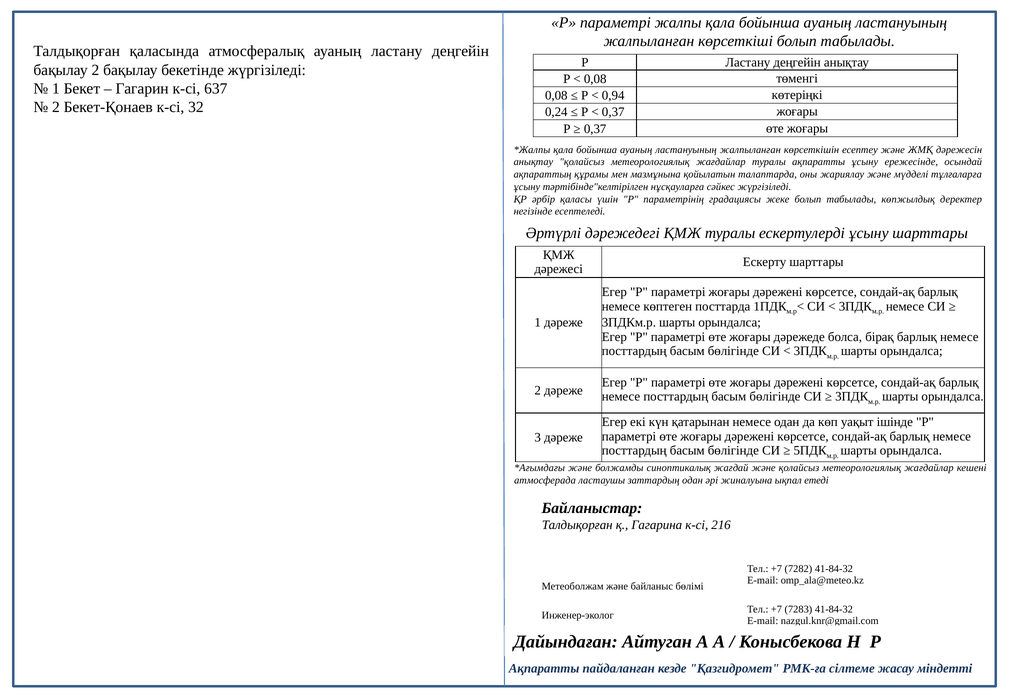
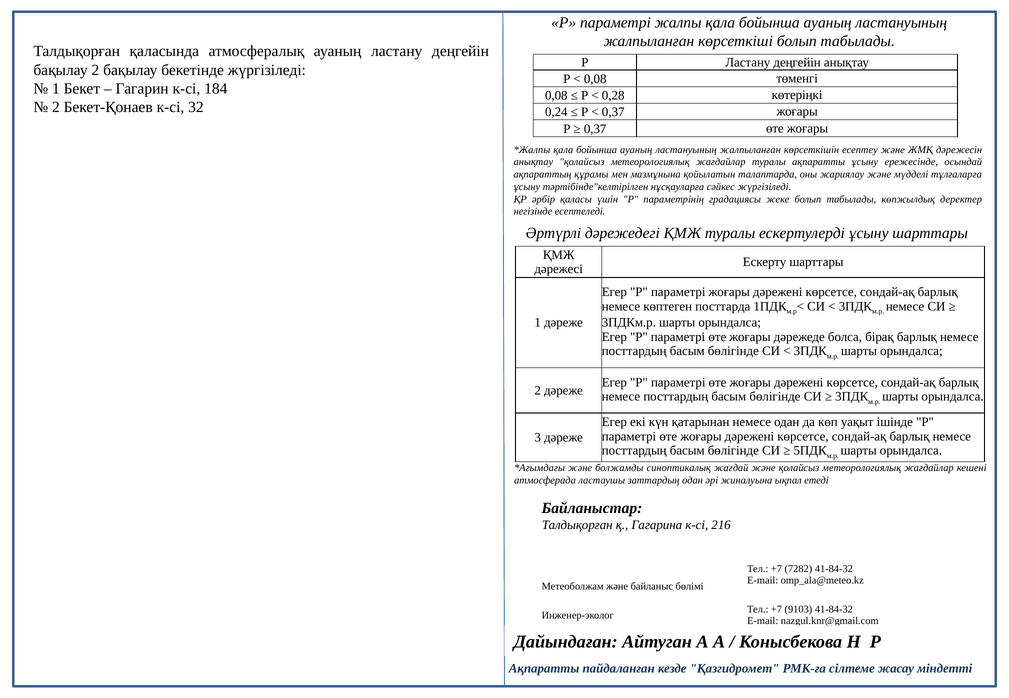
637: 637 -> 184 (216, 89)
0,94: 0,94 -> 0,28 (613, 96)
7283: 7283 -> 9103 (798, 610)
